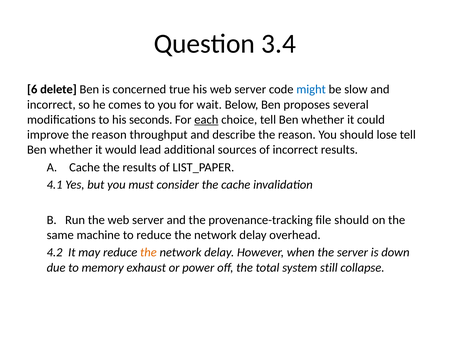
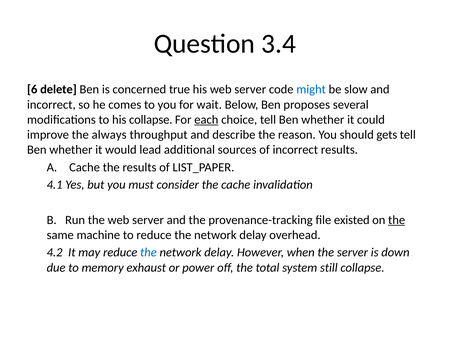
his seconds: seconds -> collapse (151, 119)
improve the reason: reason -> always (109, 134)
lose: lose -> gets (387, 134)
file should: should -> existed (352, 220)
the underline: none -> present (397, 220)
the colour: orange -> blue (148, 252)
